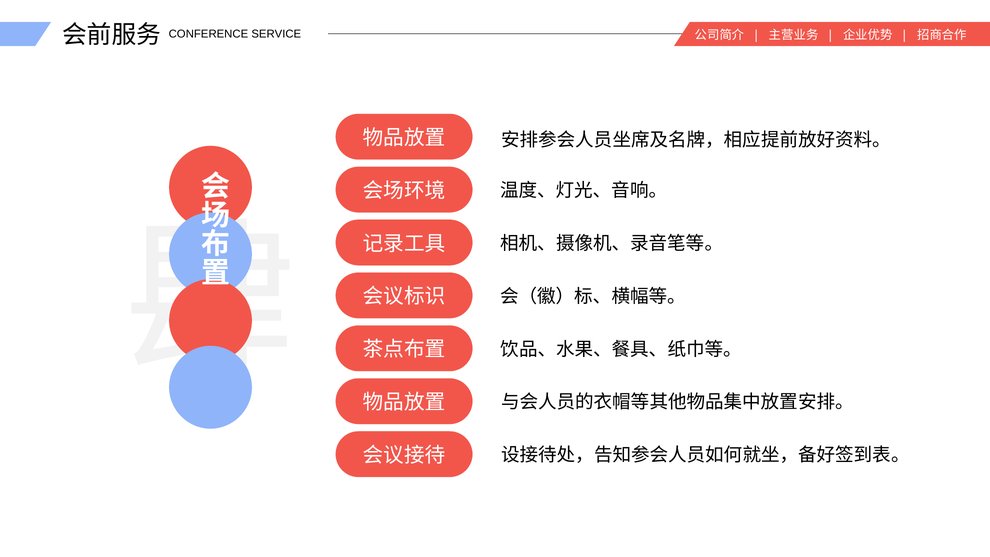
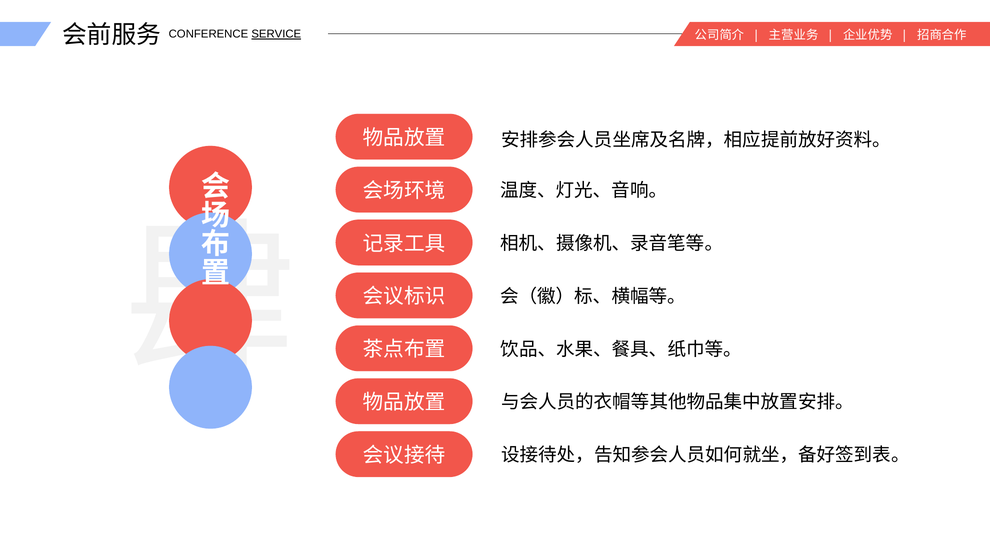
SERVICE underline: none -> present (276, 34)
